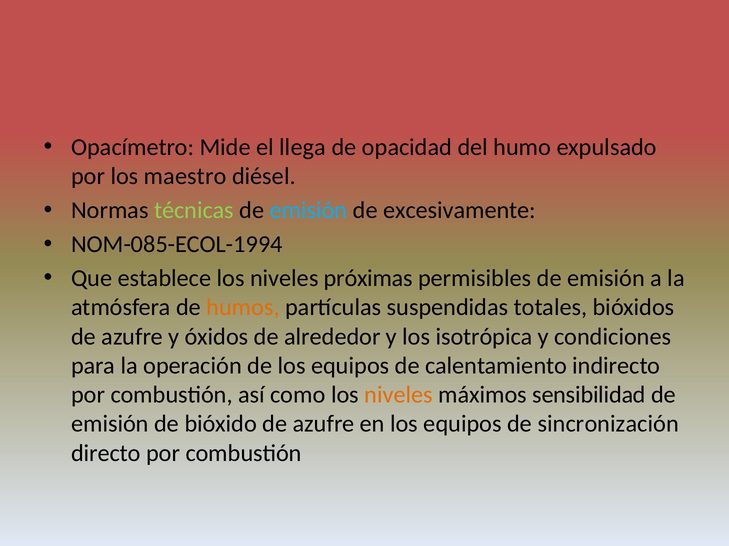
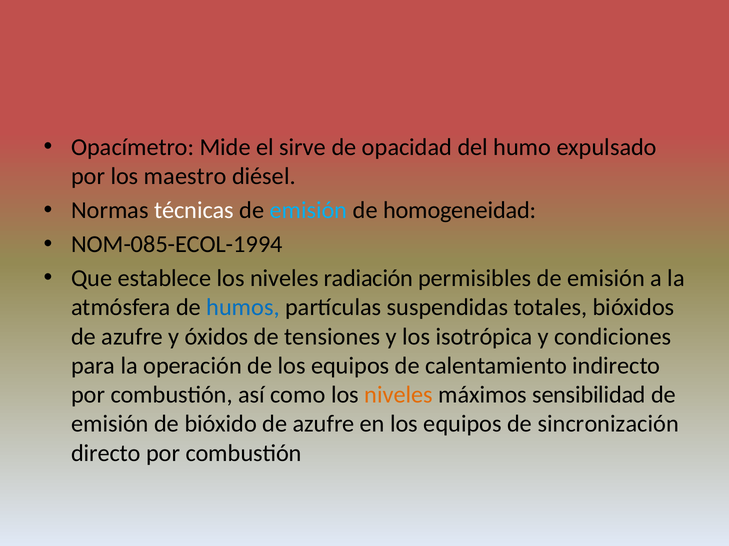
llega: llega -> sirve (303, 148)
técnicas colour: light green -> white (194, 211)
excesivamente: excesivamente -> homogeneidad (460, 211)
próximas: próximas -> radiación (368, 279)
humos colour: orange -> blue (243, 308)
alrededor: alrededor -> tensiones (332, 337)
